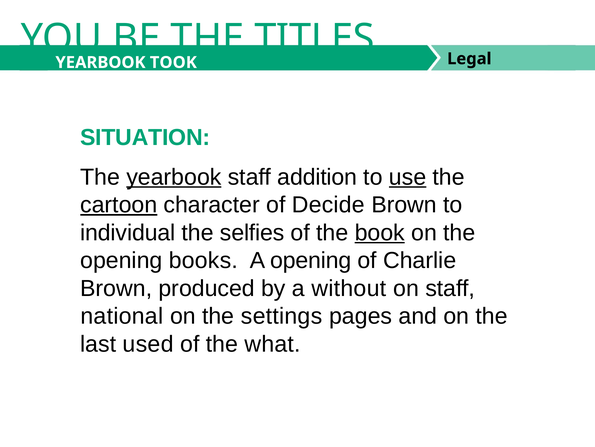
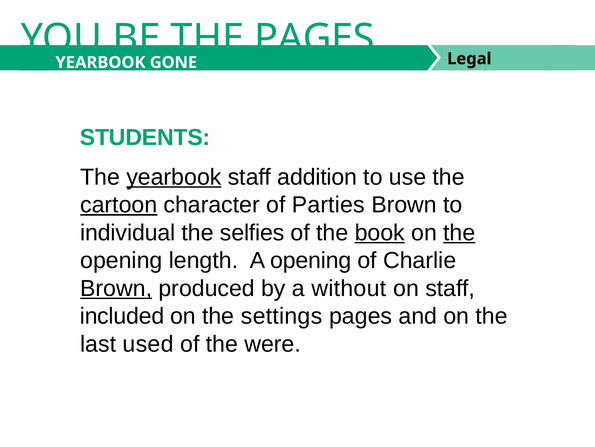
THE TITLES: TITLES -> PAGES (314, 38)
TOOK: TOOK -> GONE (173, 62)
SITUATION: SITUATION -> STUDENTS (145, 137)
use underline: present -> none (408, 177)
Decide: Decide -> Parties (328, 205)
the underline: none -> present (459, 232)
books: books -> length (203, 260)
Brown underline: none -> present (116, 288)
national: national -> included (122, 316)
what: what -> were (273, 343)
